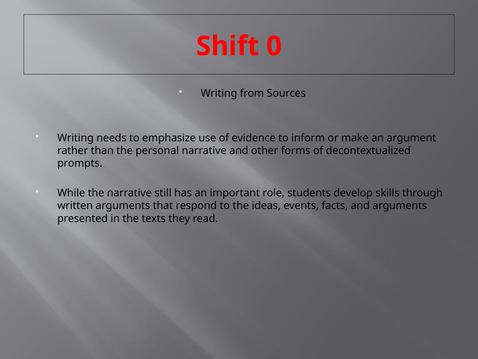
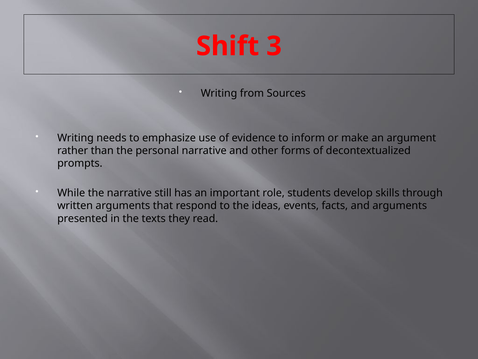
0: 0 -> 3 (274, 46)
